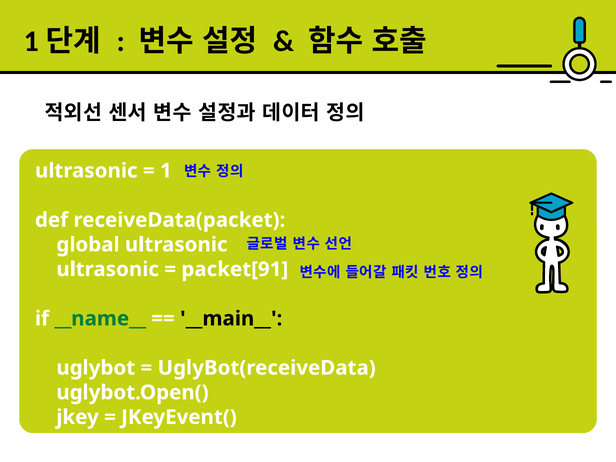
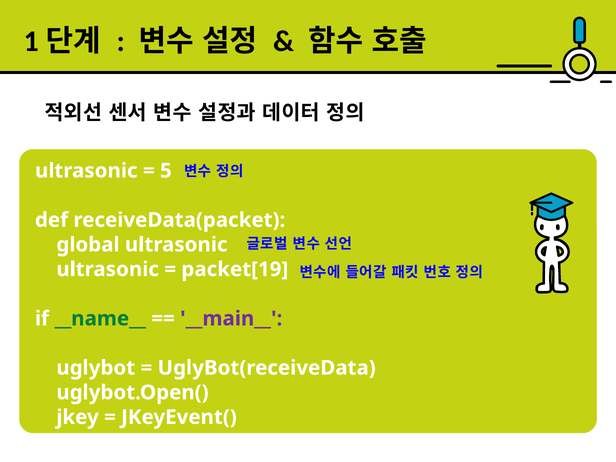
1: 1 -> 5 (166, 171)
packet[91: packet[91 -> packet[19 (235, 269)
__main__ colour: black -> purple (231, 319)
